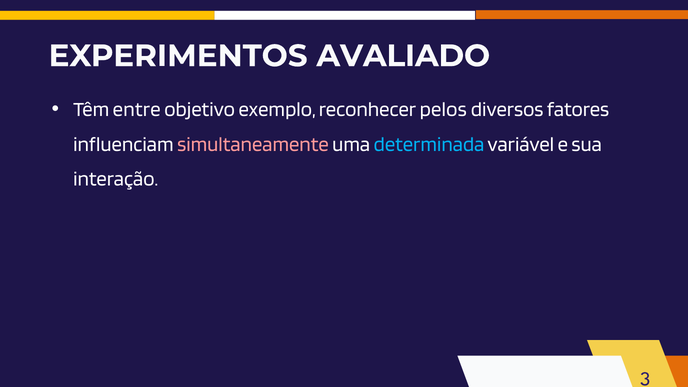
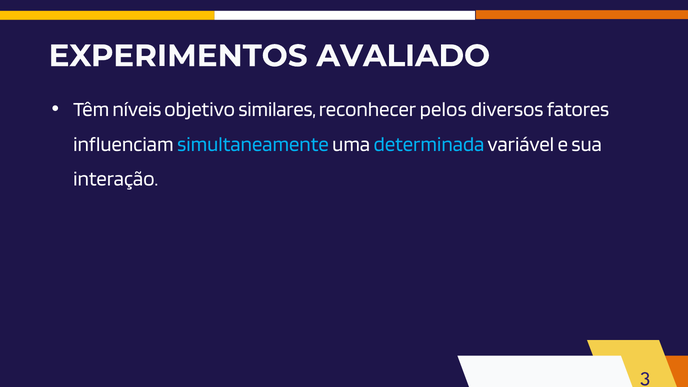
entre: entre -> níveis (137, 110)
exemplo: exemplo -> similares (277, 110)
simultaneamente colour: pink -> light blue (253, 144)
